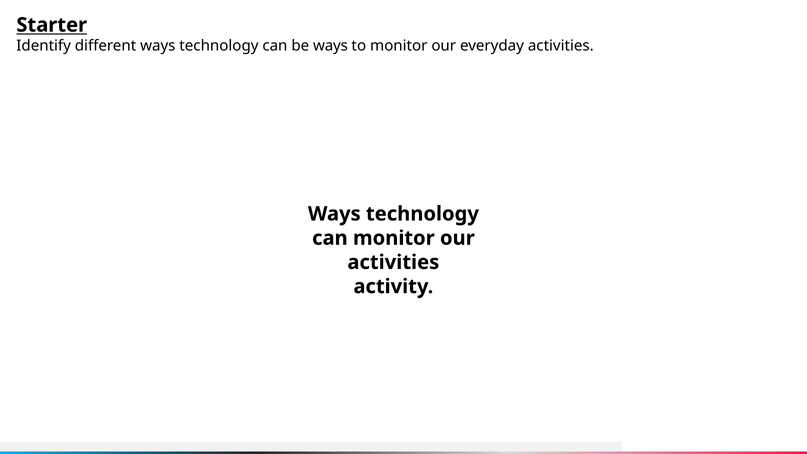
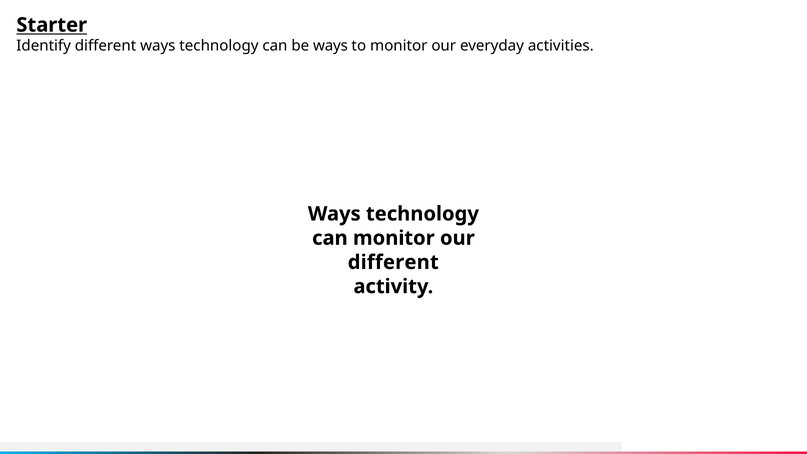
activities: activities -> different (393, 262)
